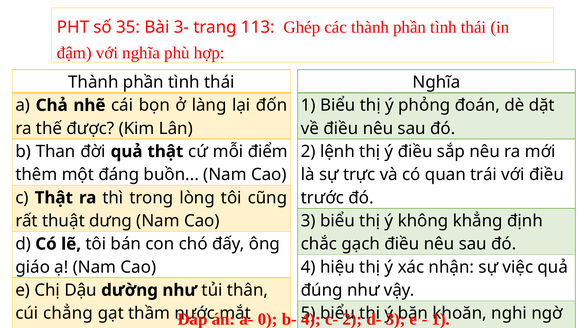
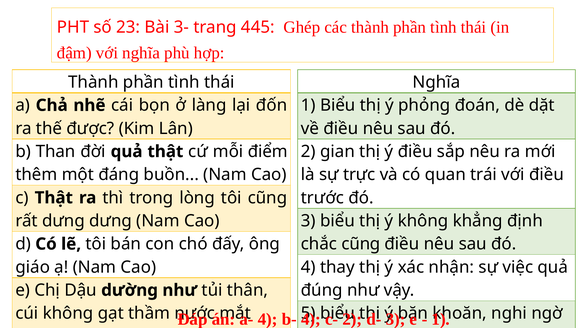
35: 35 -> 23 (128, 27)
113: 113 -> 445 (258, 27)
lệnh: lệnh -> gian (337, 151)
rất thuật: thuật -> dưng (63, 220)
chắc gạch: gạch -> cũng (361, 244)
hiệu: hiệu -> thay (337, 267)
cúi chẳng: chẳng -> không (68, 313)
0: 0 -> 4 (268, 319)
